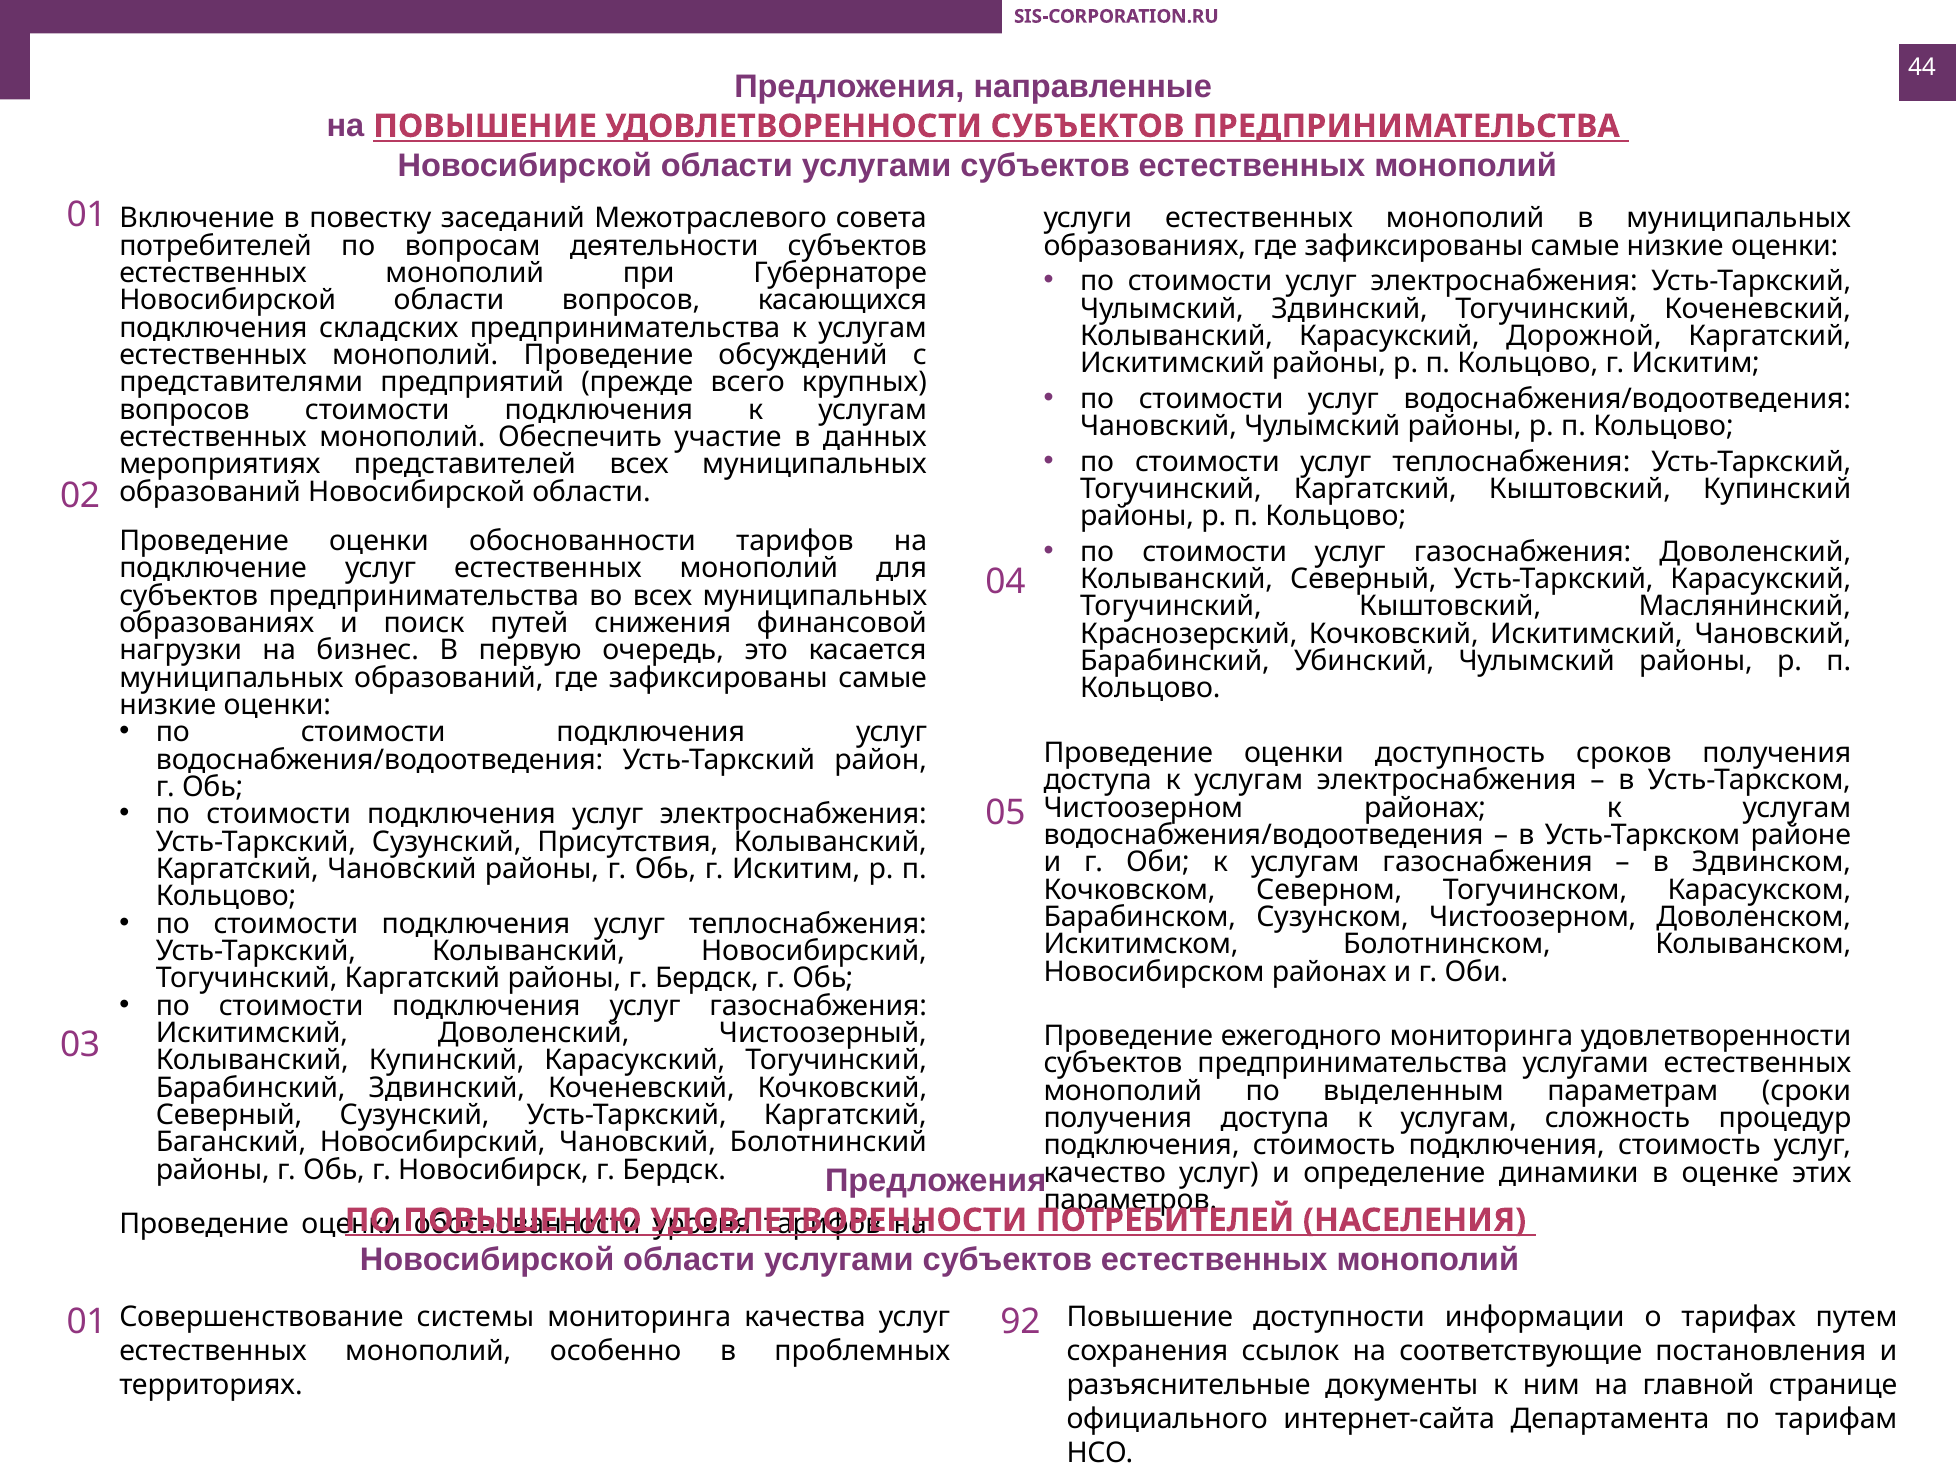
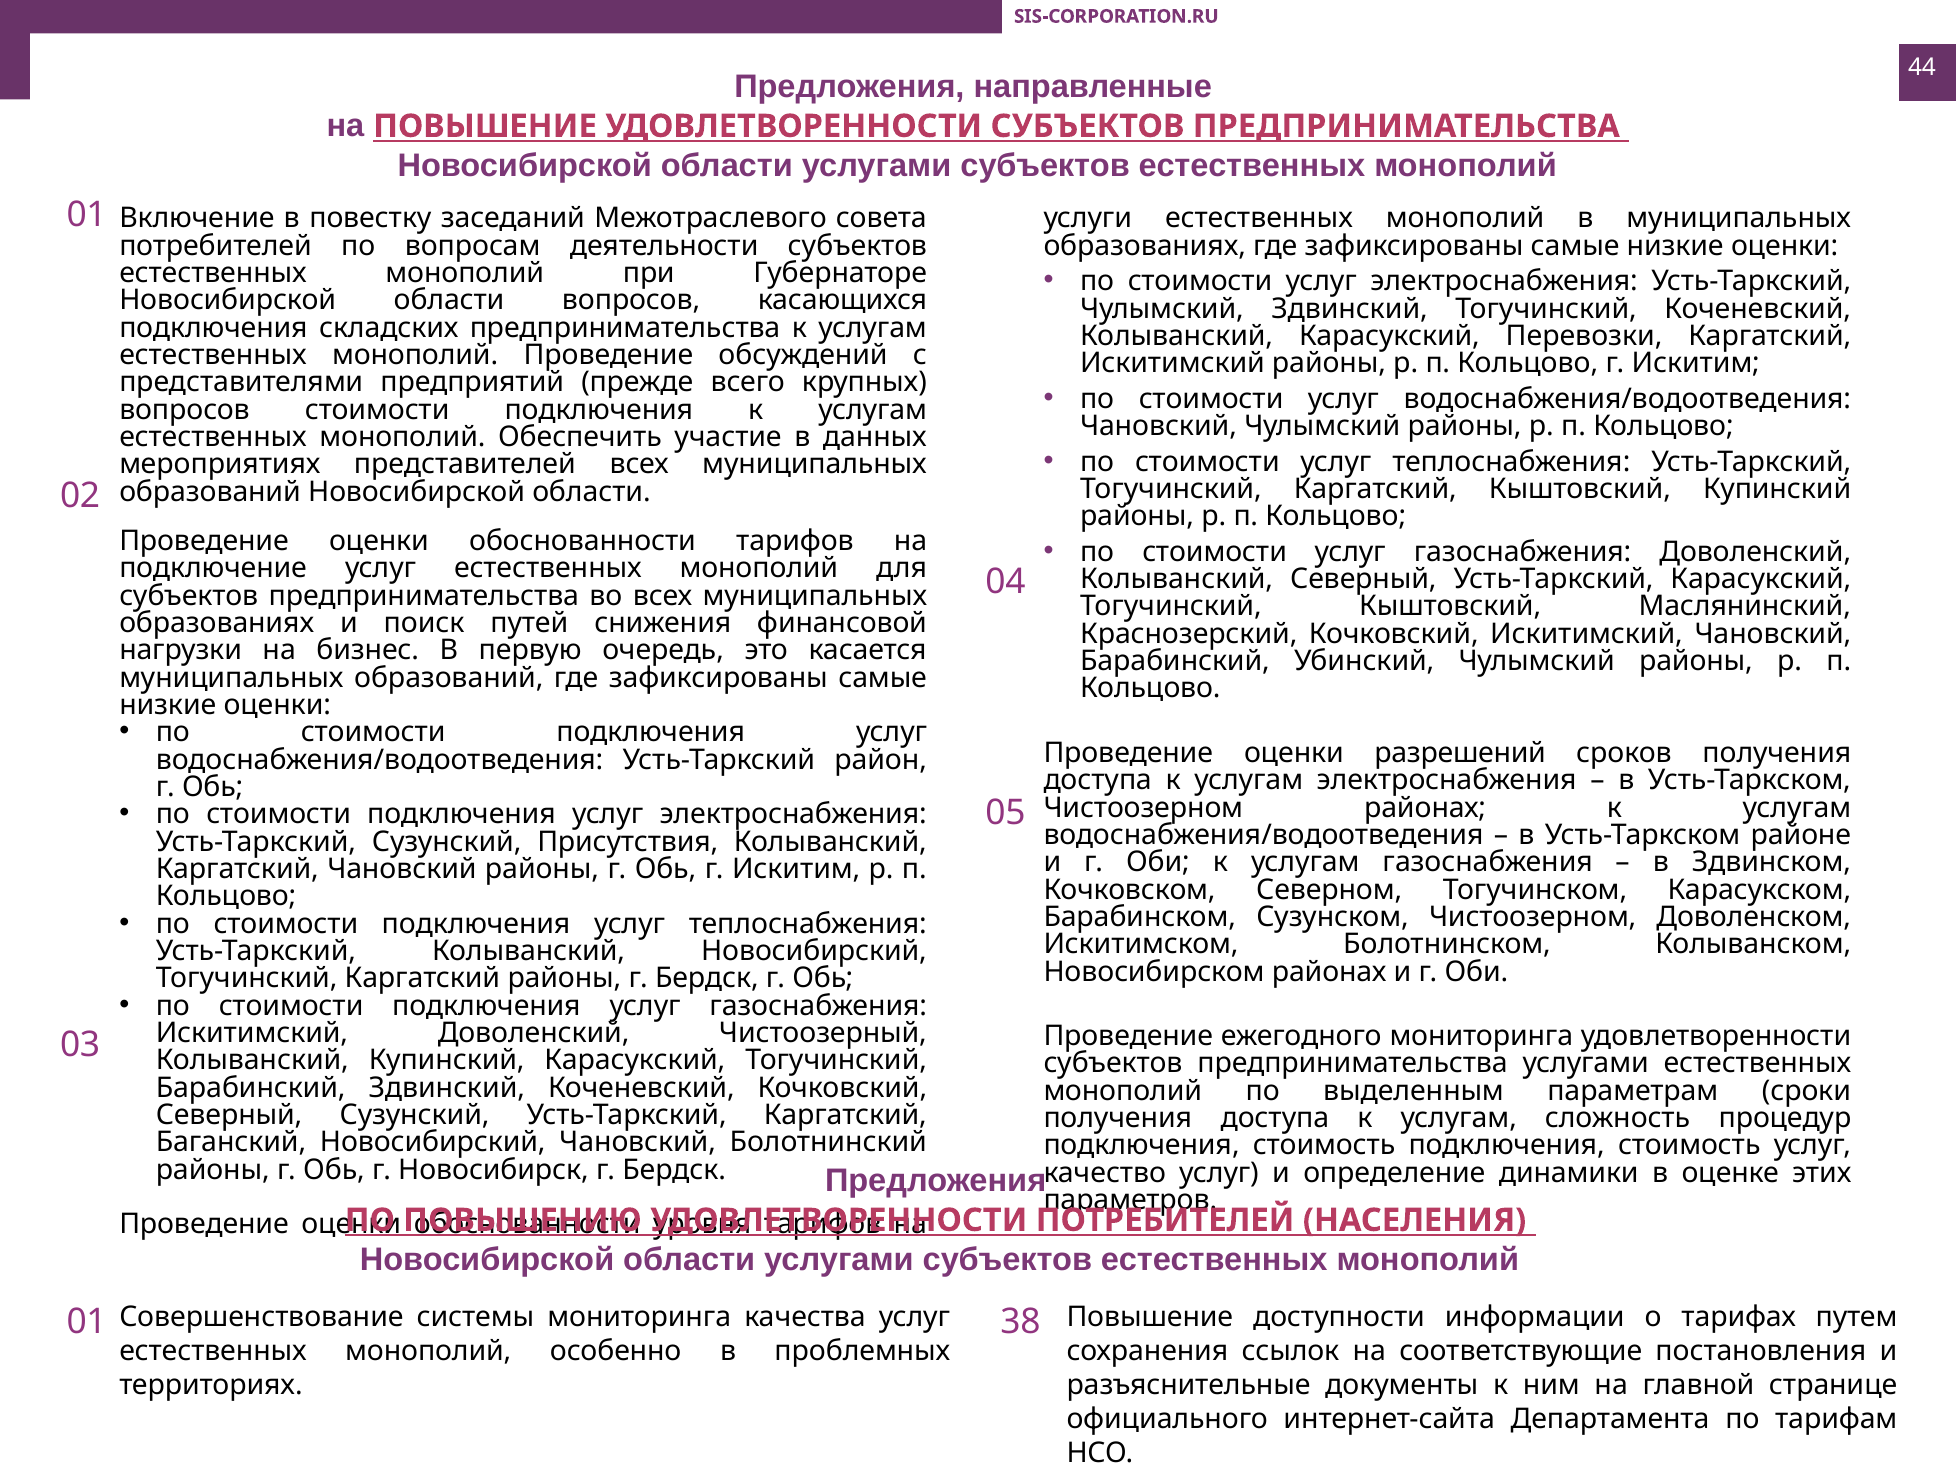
Дорожной: Дорожной -> Перевозки (1584, 336)
доступность: доступность -> разрешений (1460, 753)
92: 92 -> 38 (1020, 1321)
